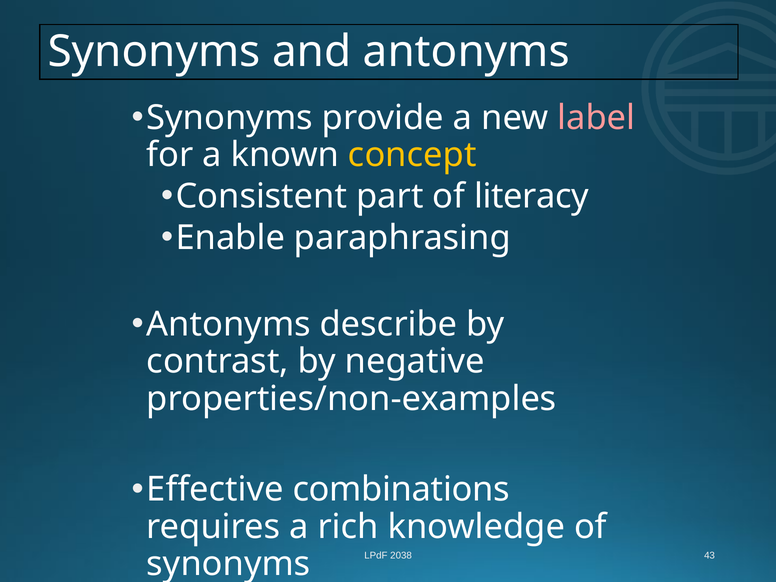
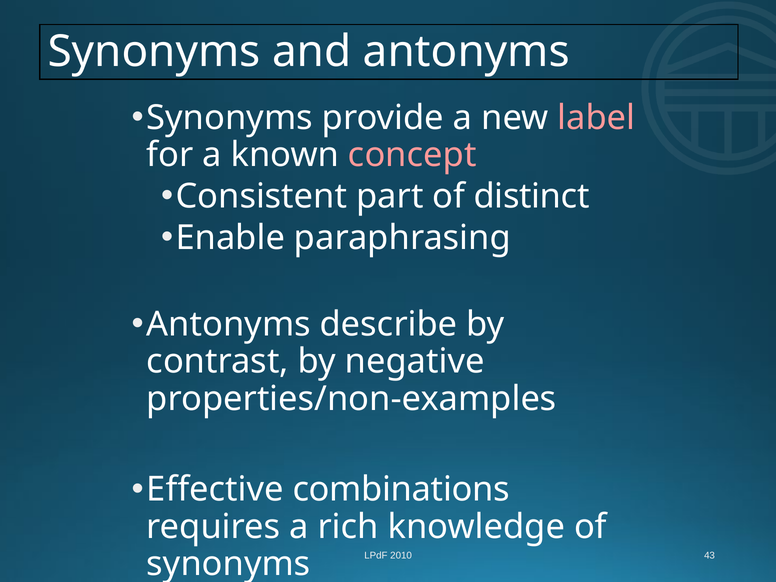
concept colour: yellow -> pink (412, 155)
literacy: literacy -> distinct (532, 196)
2038: 2038 -> 2010 (401, 556)
